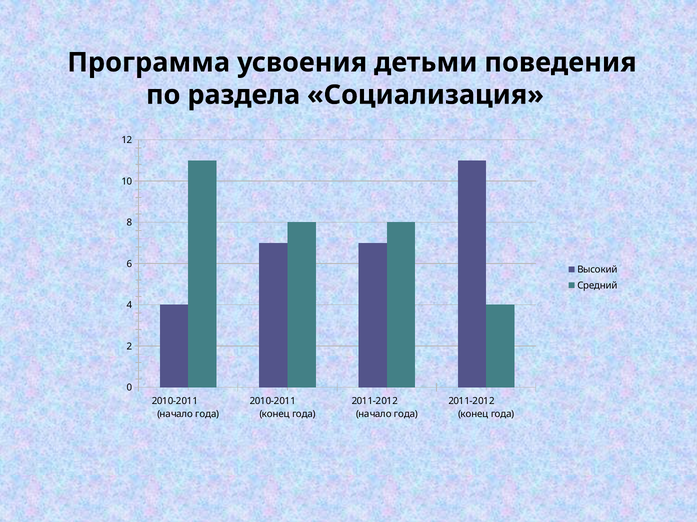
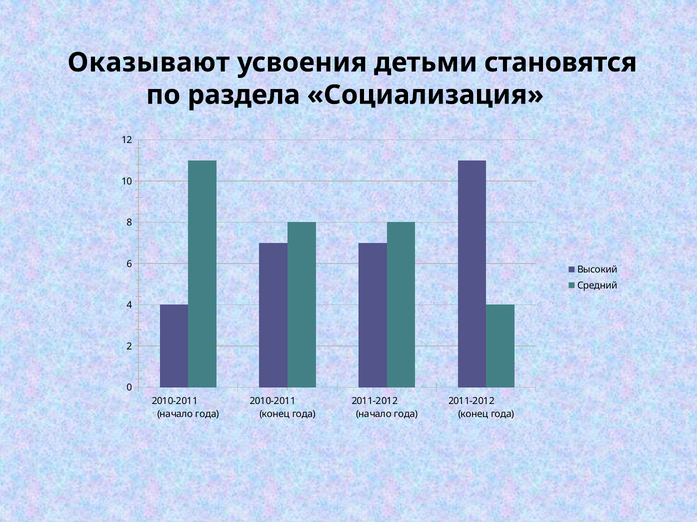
Программа: Программа -> Оказывают (149, 63)
поведения: поведения -> становятся (561, 63)
